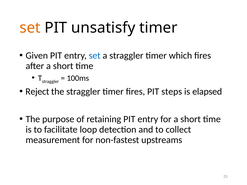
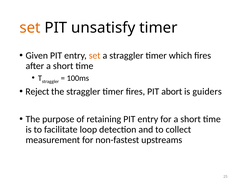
set colour: blue -> orange (95, 56)
steps: steps -> abort (172, 92)
elapsed: elapsed -> guiders (207, 92)
